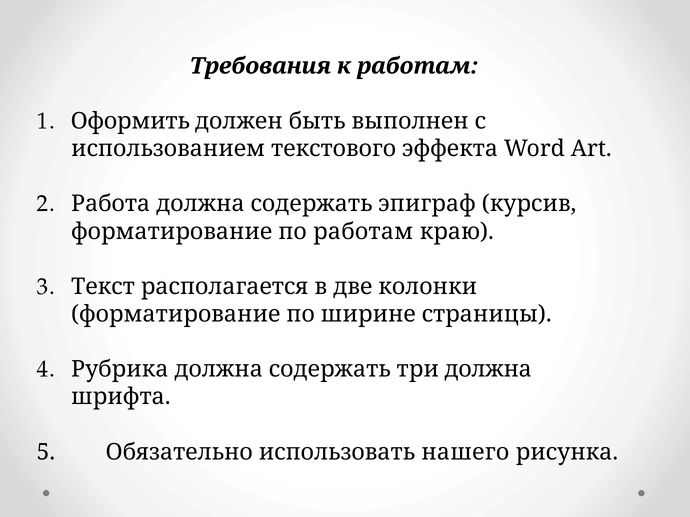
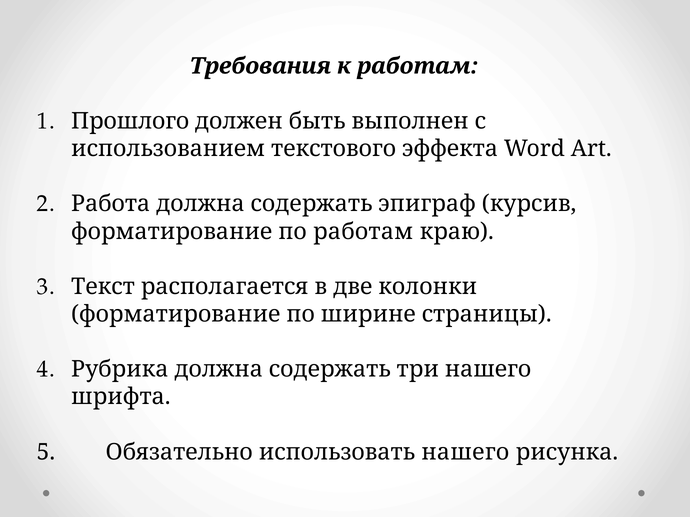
Оформить: Оформить -> Прошлого (130, 121)
три должна: должна -> нашего (488, 370)
